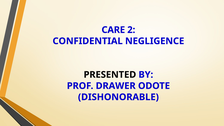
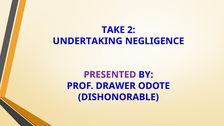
CARE: CARE -> TAKE (113, 30)
CONFIDENTIAL: CONFIDENTIAL -> UNDERTAKING (88, 41)
PRESENTED colour: black -> purple (110, 75)
